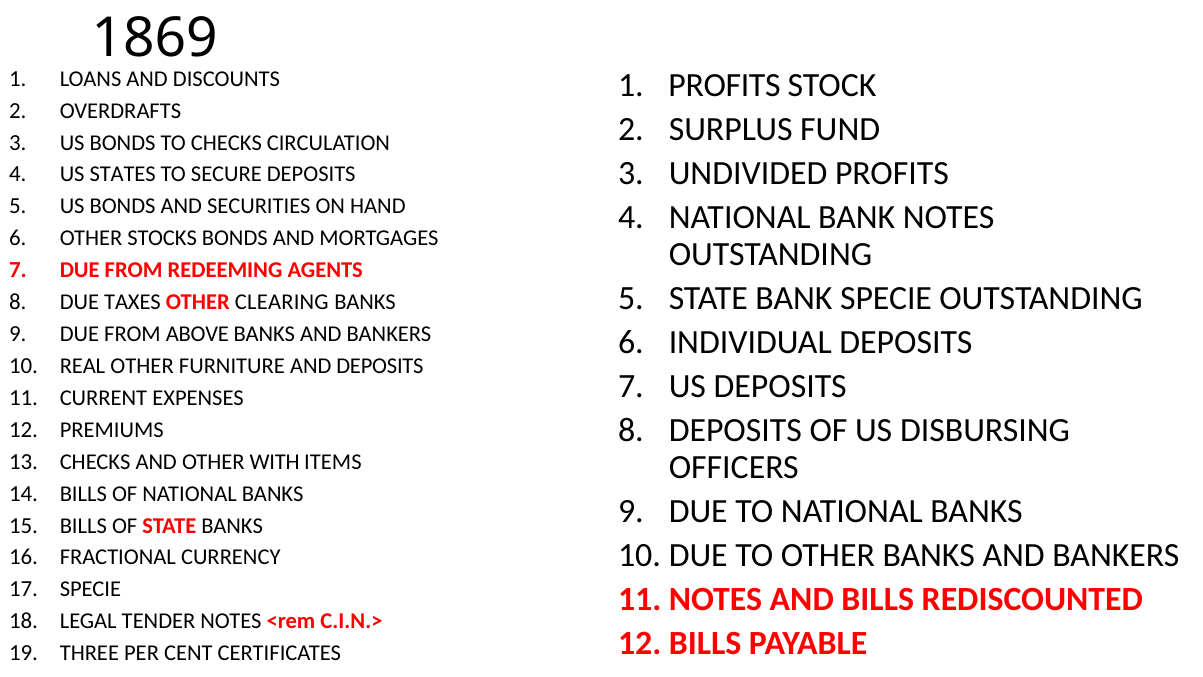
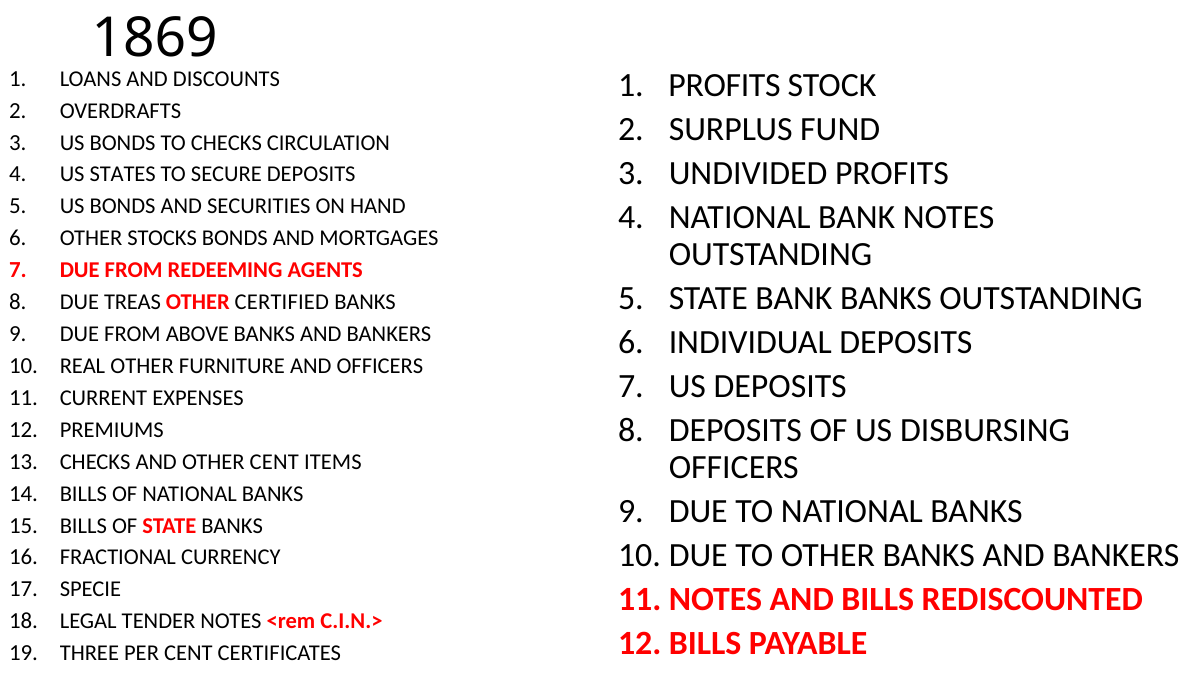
BANK SPECIE: SPECIE -> BANKS (886, 298)
TAXES: TAXES -> TREAS (133, 302)
CLEARING: CLEARING -> CERTIFIED (282, 302)
AND DEPOSITS: DEPOSITS -> OFFICERS (380, 366)
OTHER WITH: WITH -> CENT (274, 462)
